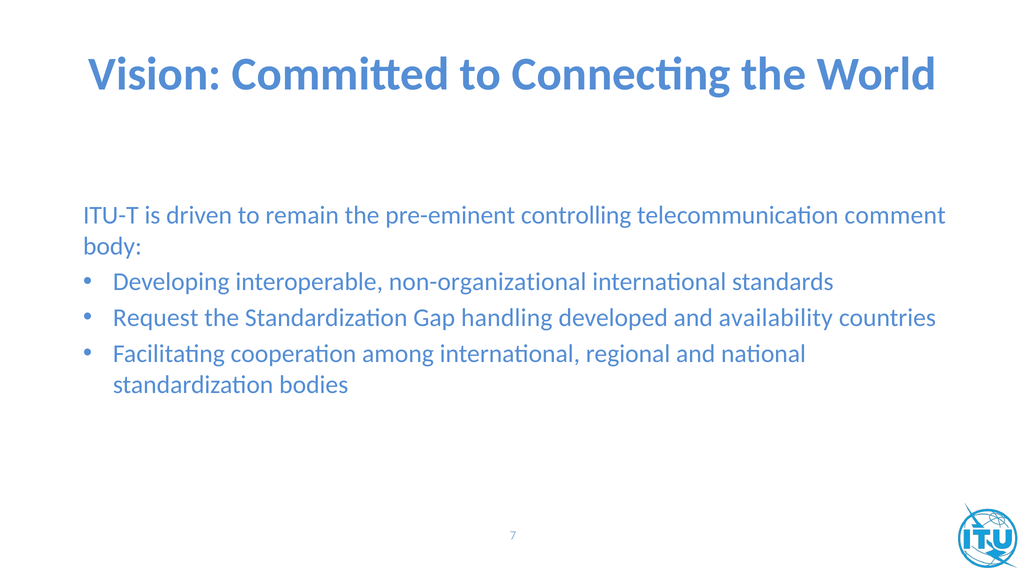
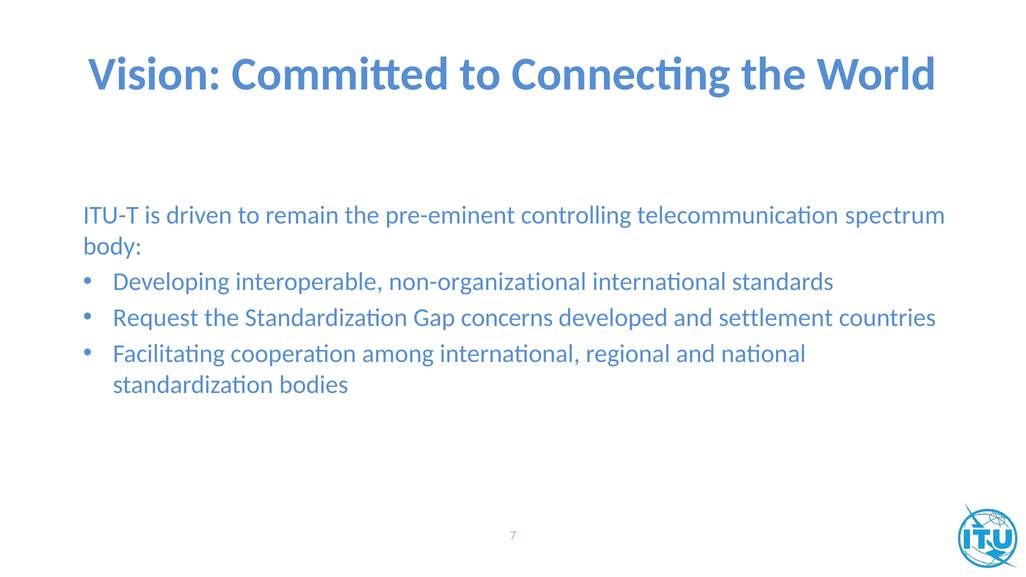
comment: comment -> spectrum (895, 215)
handling: handling -> concerns (507, 318)
availability: availability -> settlement (776, 318)
